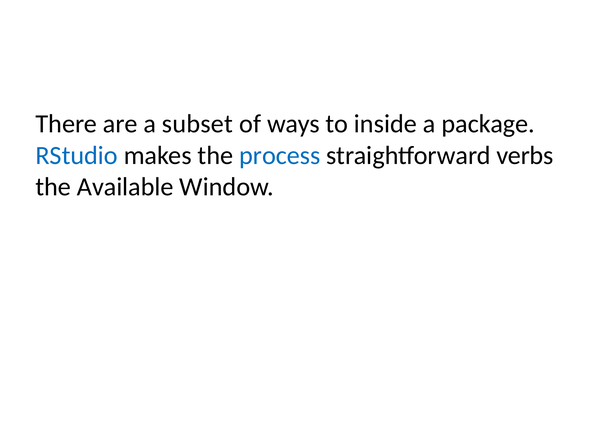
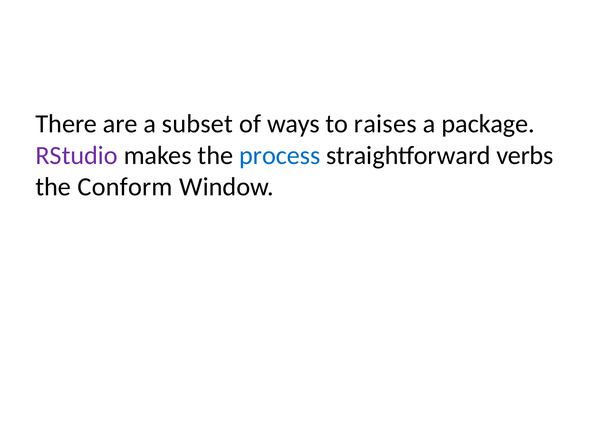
inside: inside -> raises (385, 124)
RStudio colour: blue -> purple (77, 156)
Available: Available -> Conform (125, 187)
